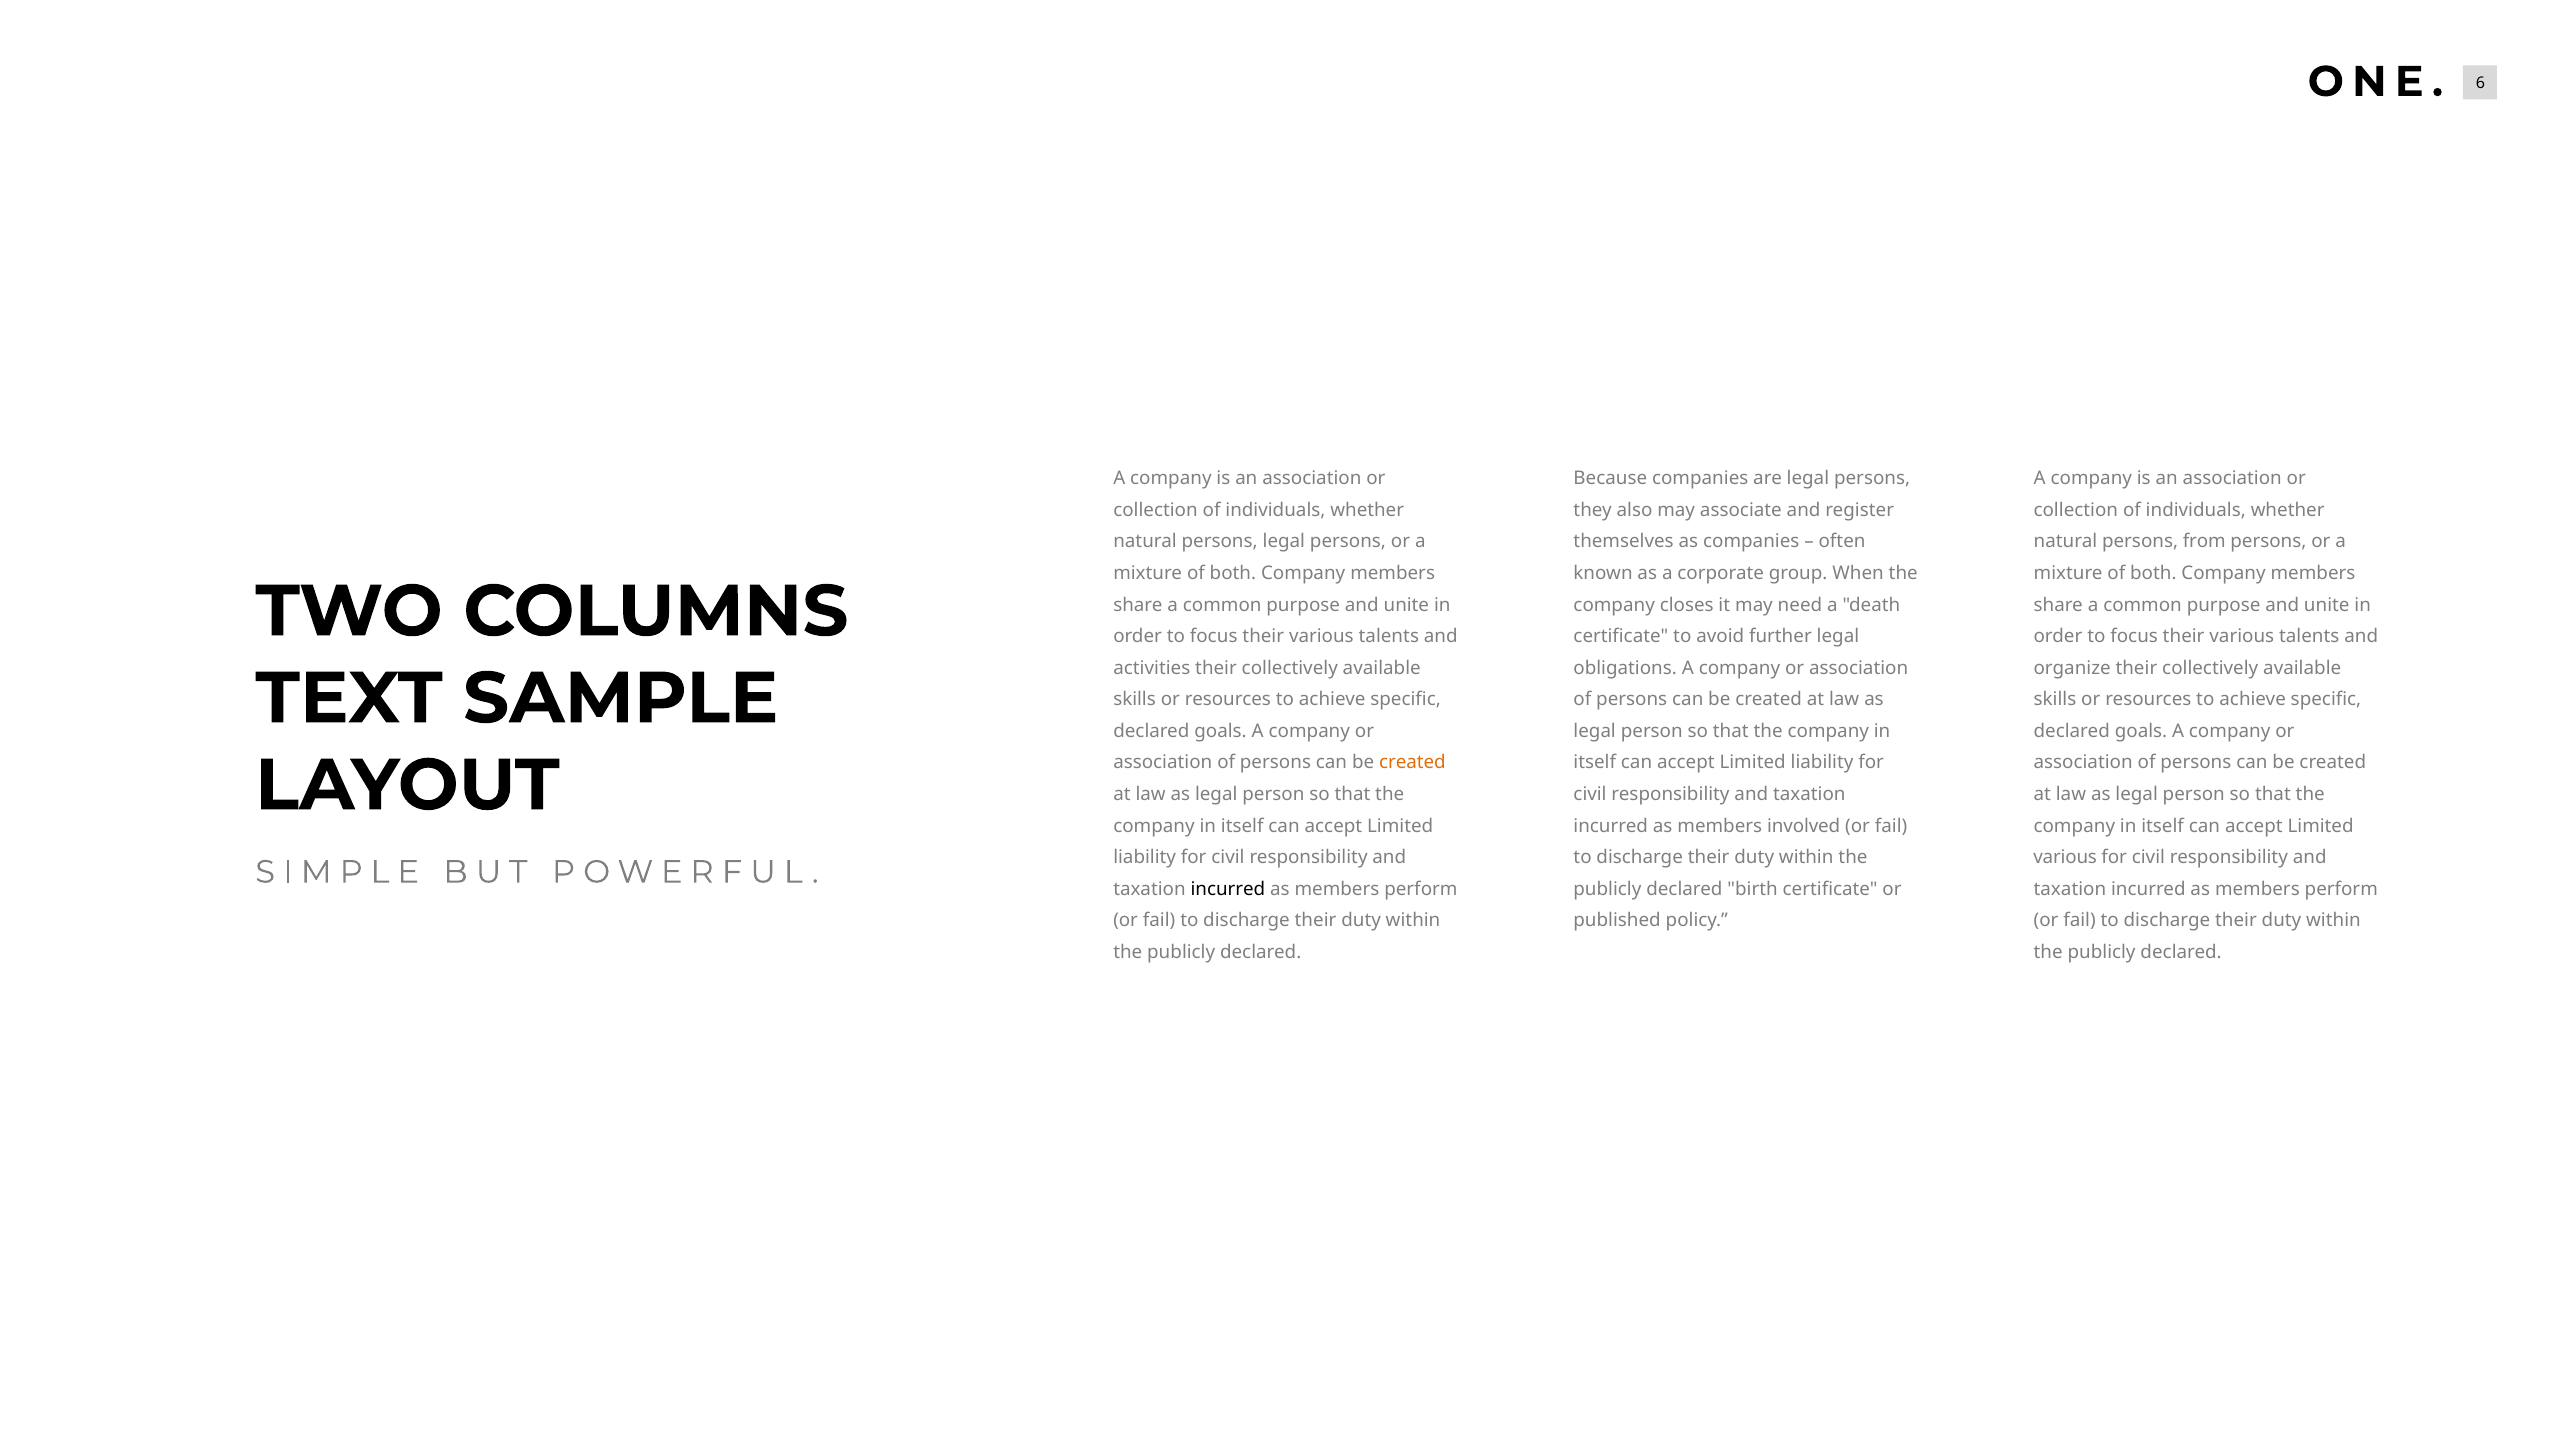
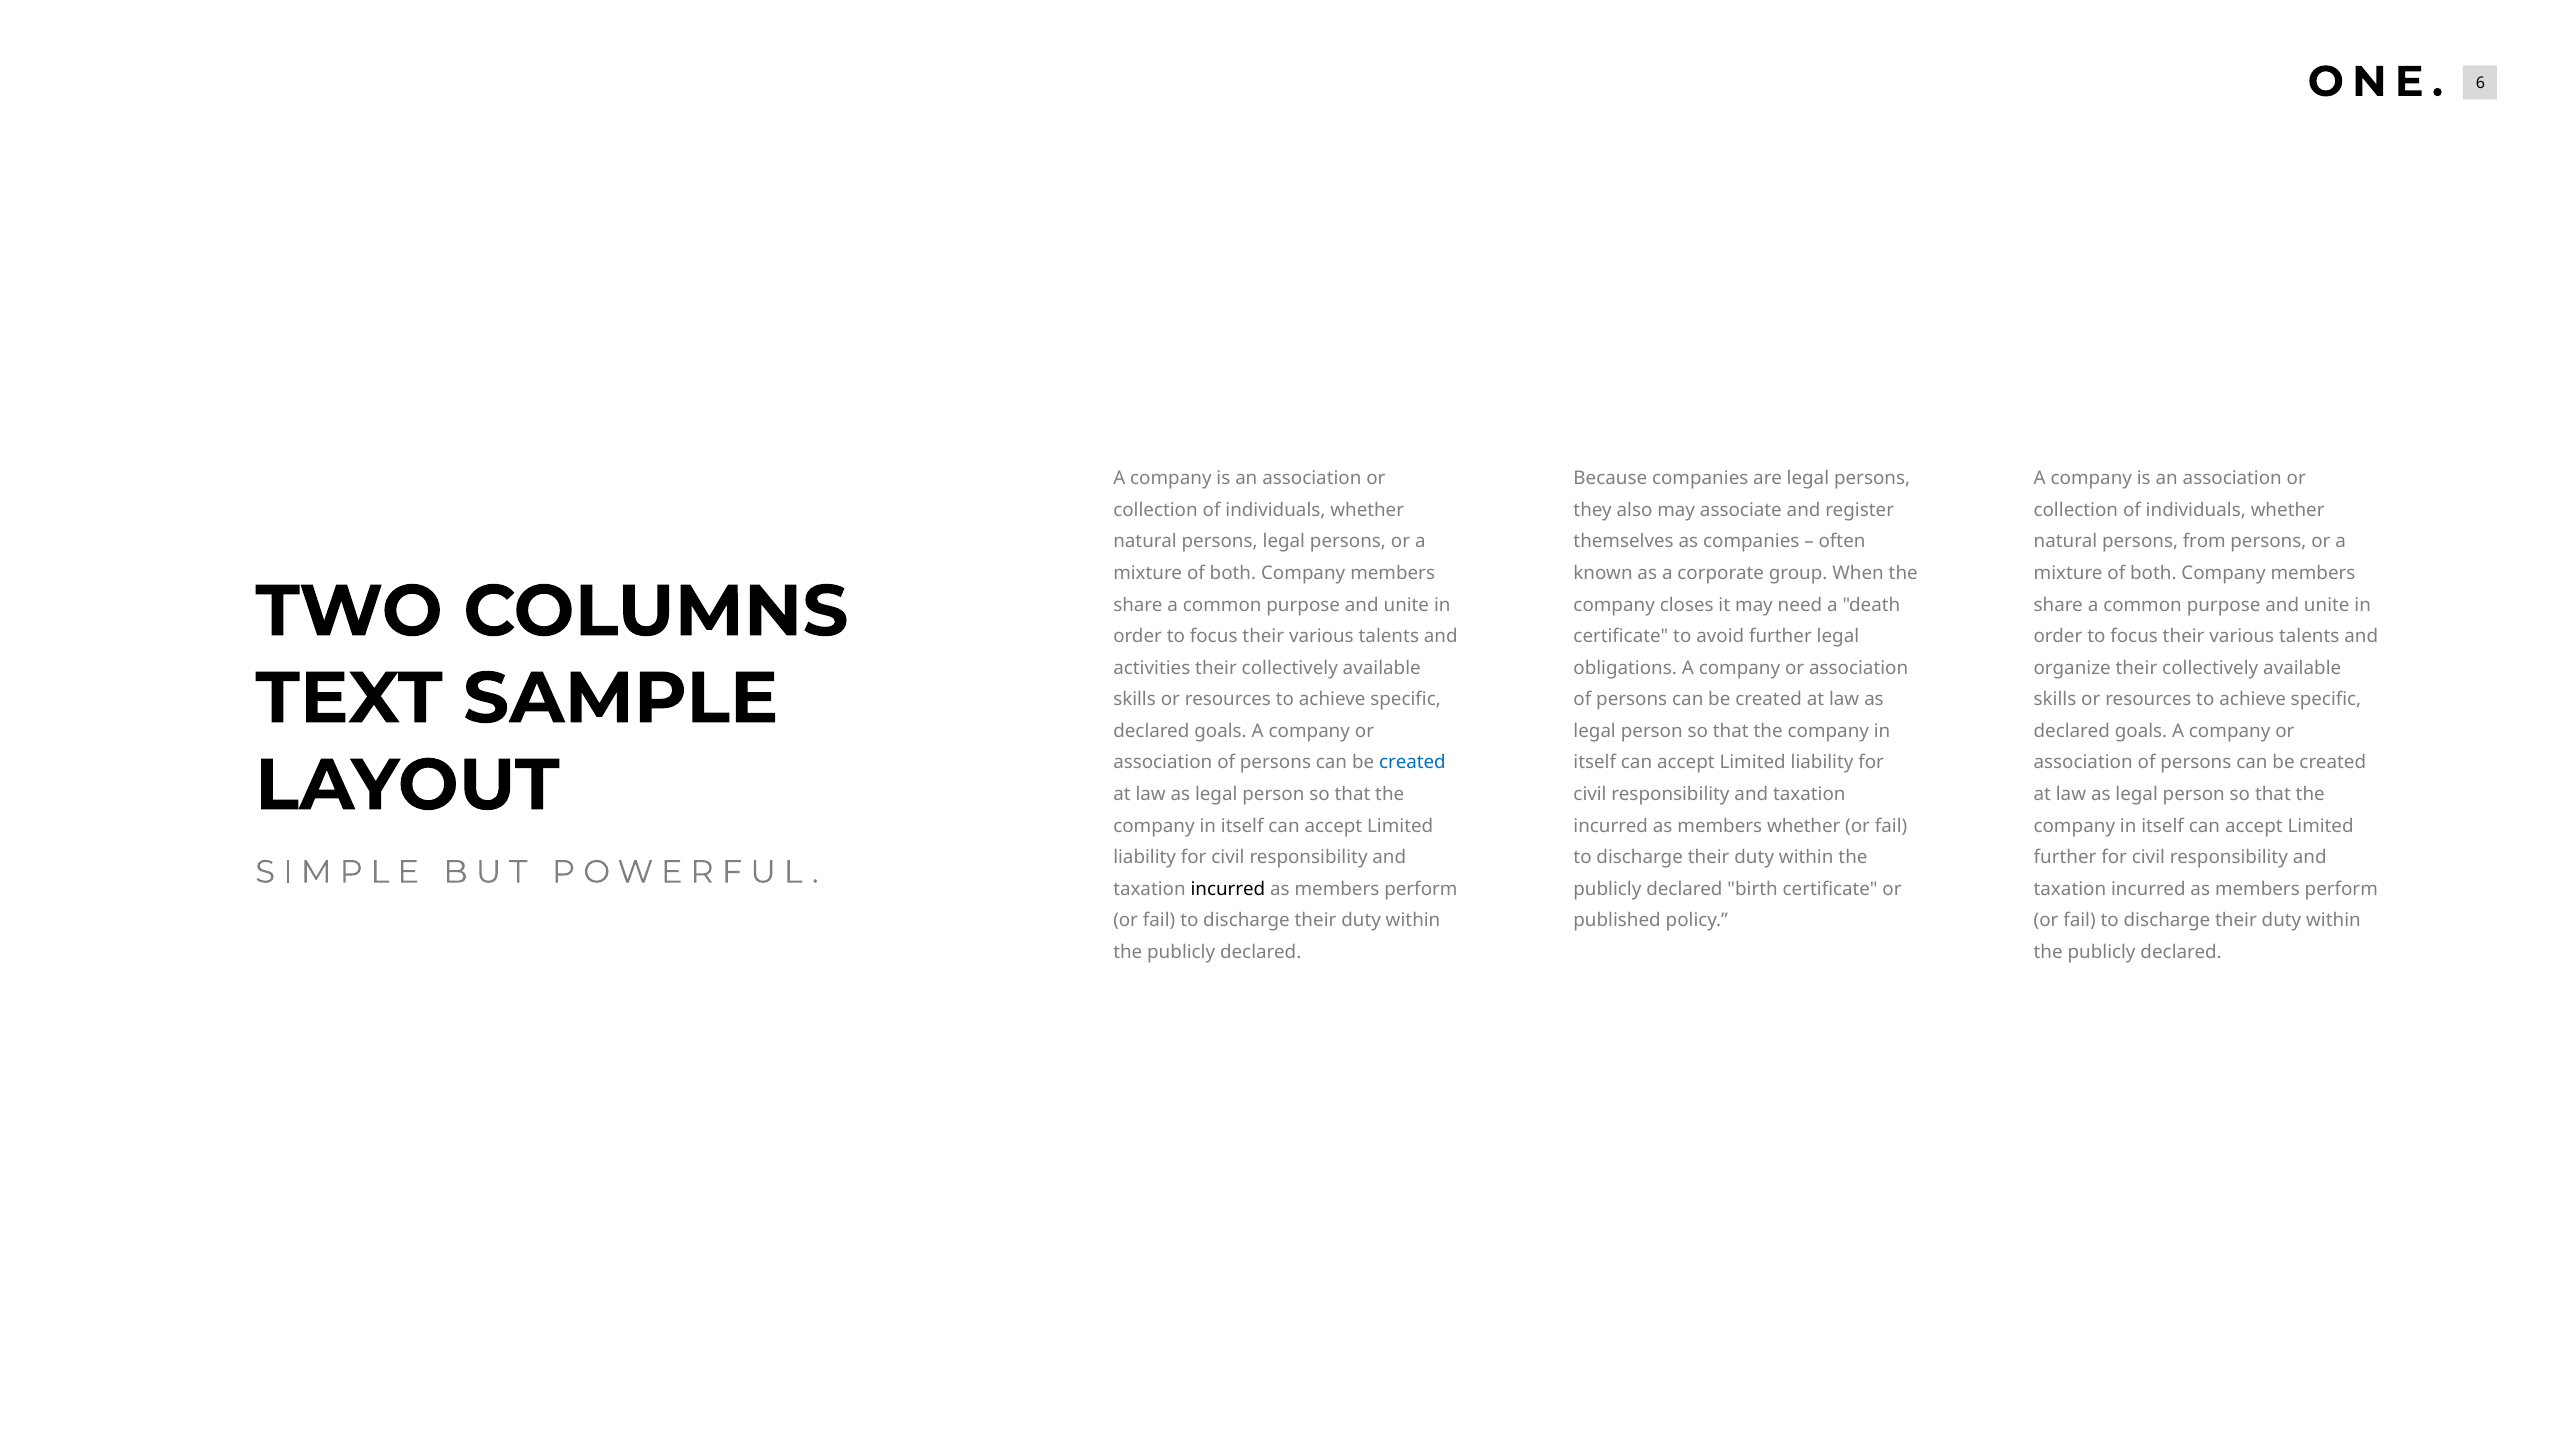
created colour: orange -> blue (1412, 763)
members involved: involved -> whether (1804, 826)
various: various -> further (2065, 858)
